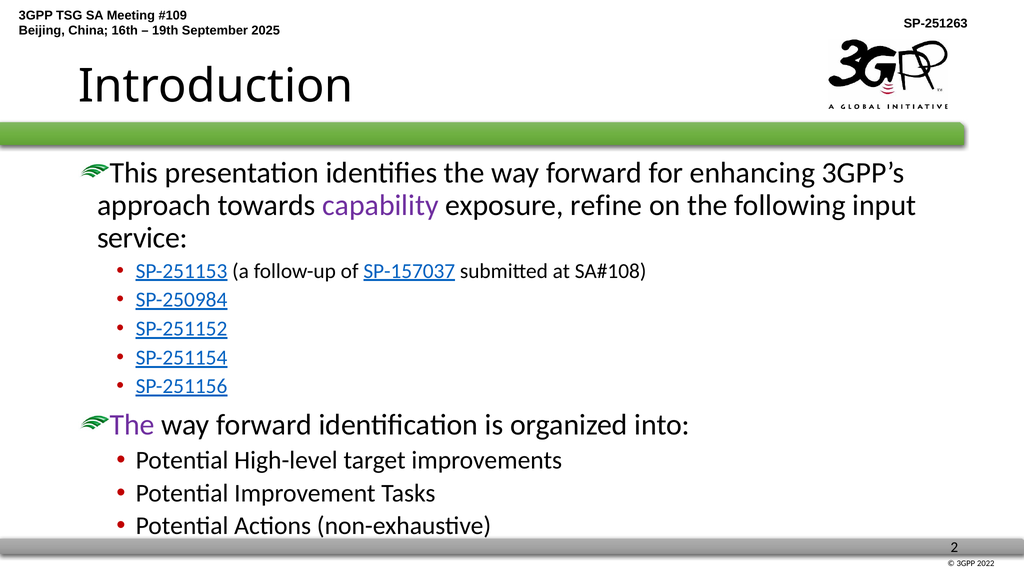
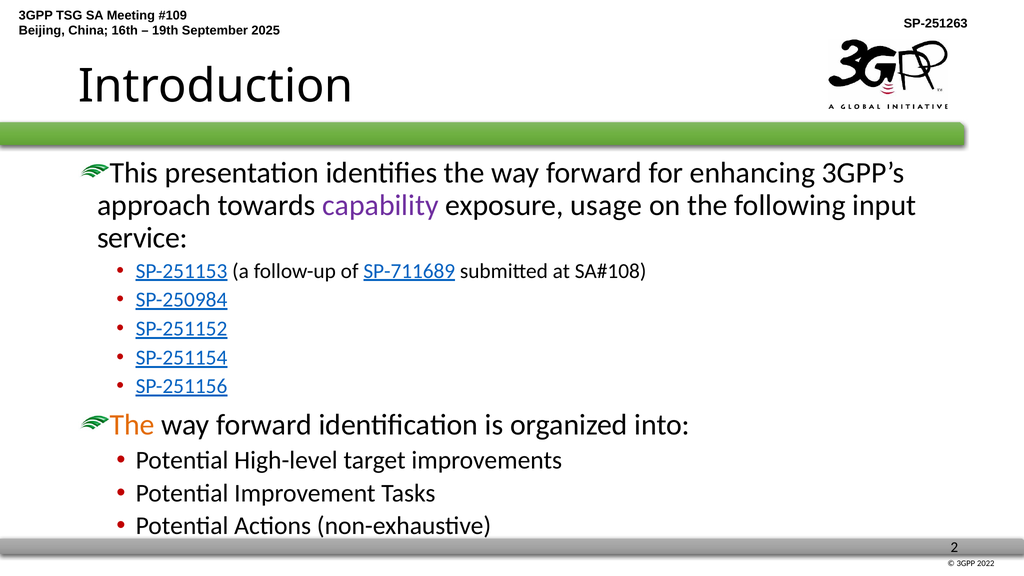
refine: refine -> usage (606, 205)
SP-157037: SP-157037 -> SP-711689 (409, 271)
The colour: purple -> orange (132, 425)
